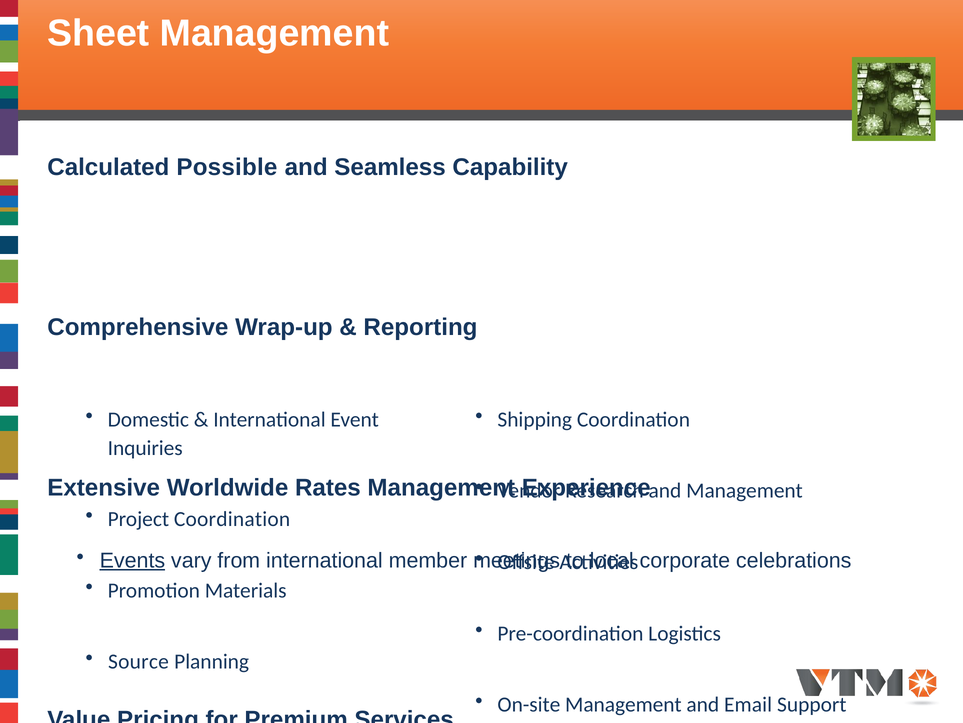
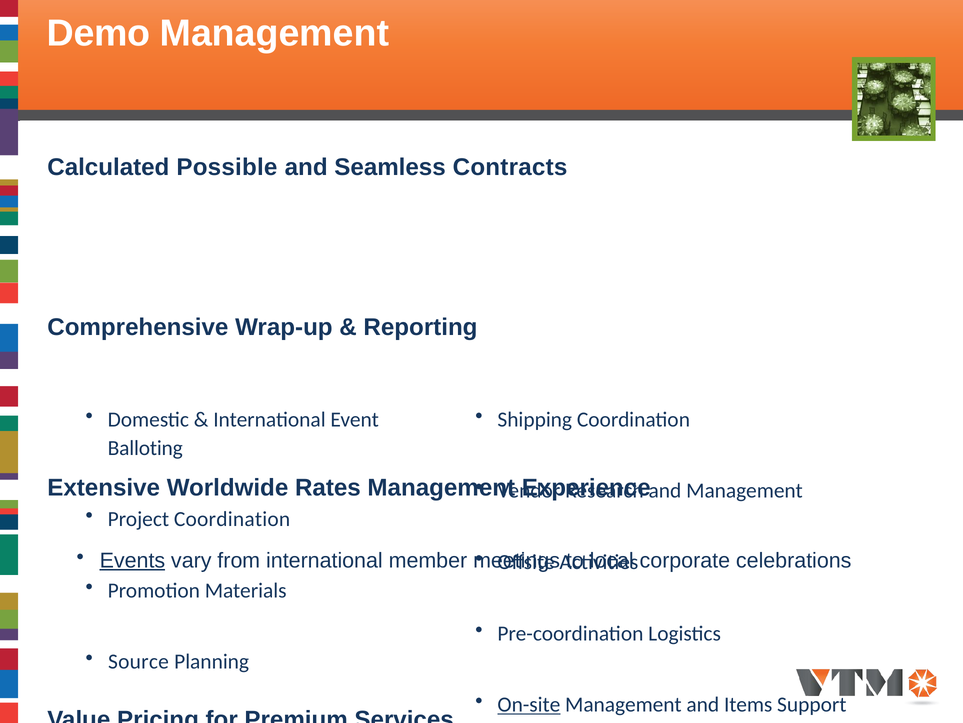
Sheet: Sheet -> Demo (99, 33)
Capability: Capability -> Contracts (510, 167)
Inquiries: Inquiries -> Balloting (145, 448)
On-site underline: none -> present (529, 705)
Email: Email -> Items (748, 705)
